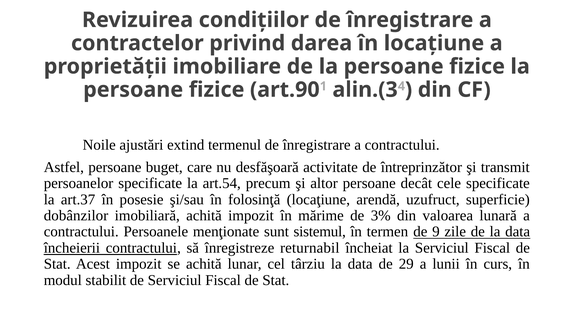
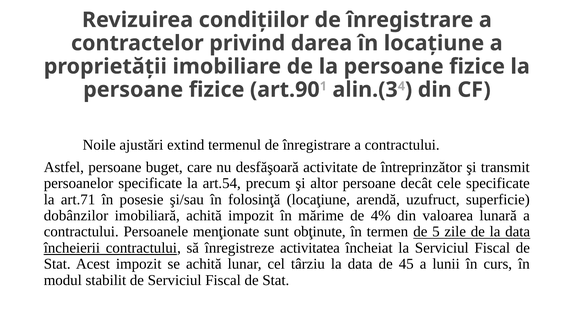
art.37: art.37 -> art.71 (78, 199)
3%: 3% -> 4% (381, 215)
sistemul: sistemul -> obţinute (320, 232)
9: 9 -> 5 (436, 232)
returnabil: returnabil -> activitatea (310, 248)
29: 29 -> 45 (406, 264)
